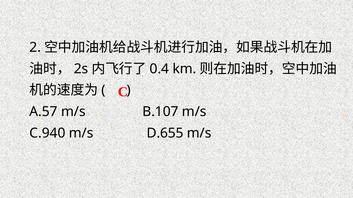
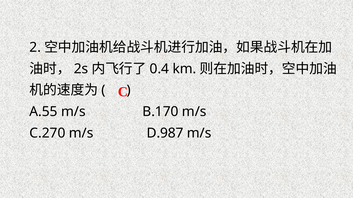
A.57: A.57 -> A.55 (44, 112)
B.107: B.107 -> B.170 (160, 112)
C.940: C.940 -> C.270 (47, 133)
D.655: D.655 -> D.987 (165, 133)
